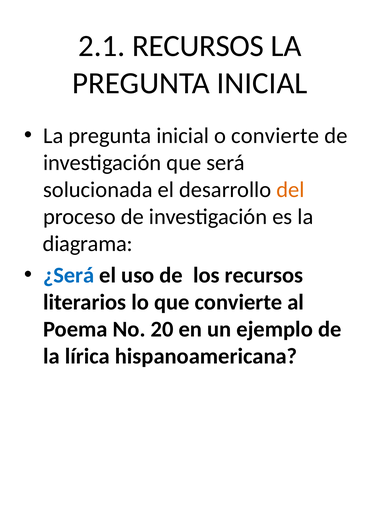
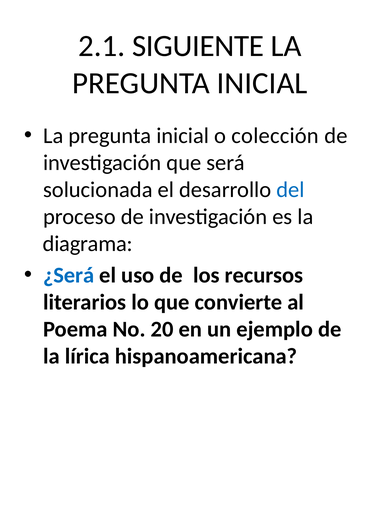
2.1 RECURSOS: RECURSOS -> SIGUIENTE (198, 46)
o convierte: convierte -> colección (275, 136)
del colour: orange -> blue (290, 190)
